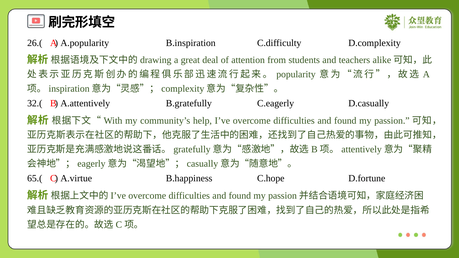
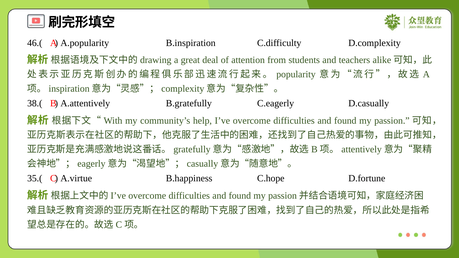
26.(: 26.( -> 46.( (35, 43)
32.(: 32.( -> 38.( (35, 104)
65.(: 65.( -> 35.( (35, 179)
